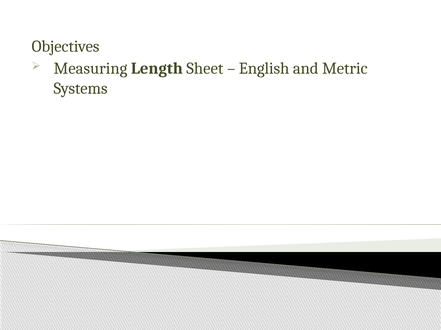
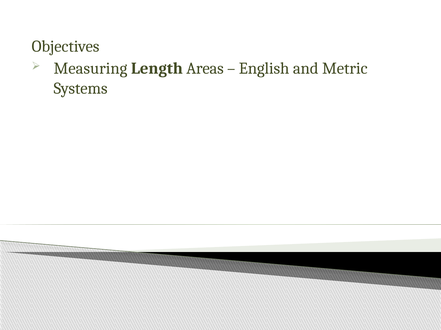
Sheet: Sheet -> Areas (205, 69)
